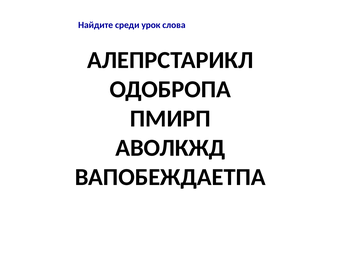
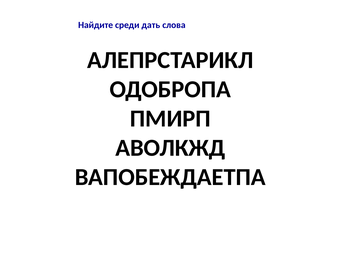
урок: урок -> дать (151, 25)
